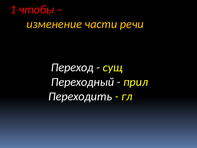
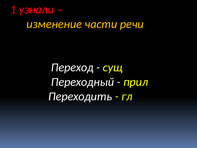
чтобы: чтобы -> узнали (36, 10)
